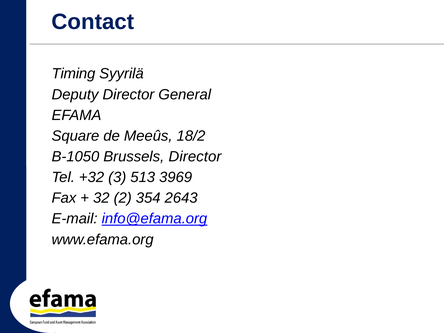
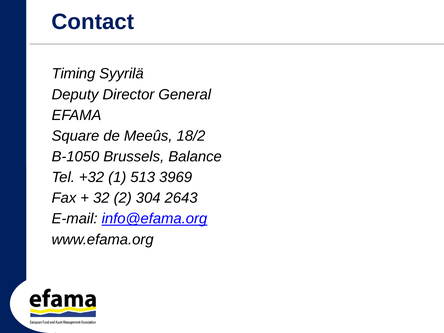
Brussels Director: Director -> Balance (195, 157)
3: 3 -> 1 (117, 177)
354: 354 -> 304 (148, 198)
